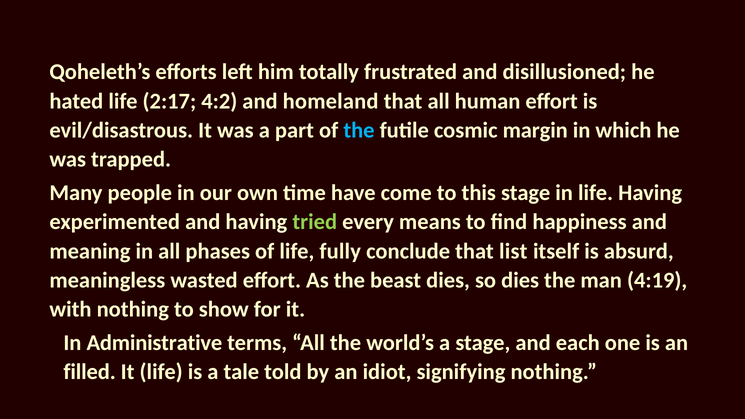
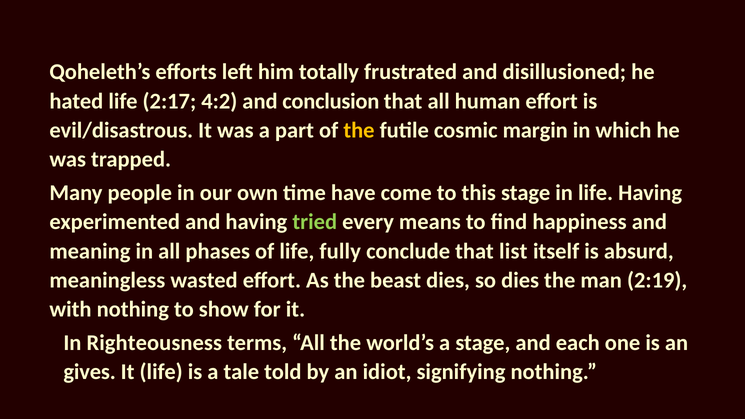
homeland: homeland -> conclusion (331, 101)
the colour: light blue -> yellow (359, 130)
4:19: 4:19 -> 2:19 (657, 280)
Administrative: Administrative -> Righteousness (154, 343)
filled: filled -> gives (90, 372)
